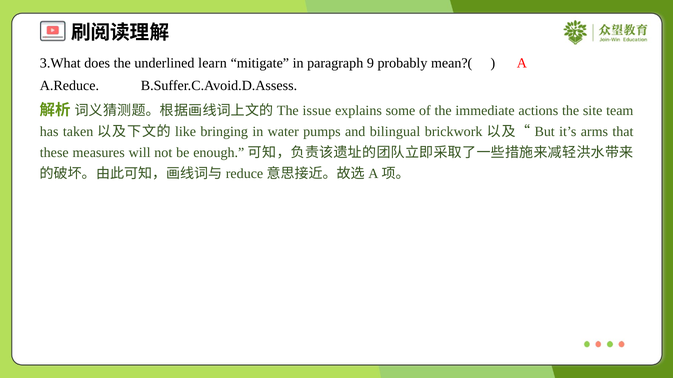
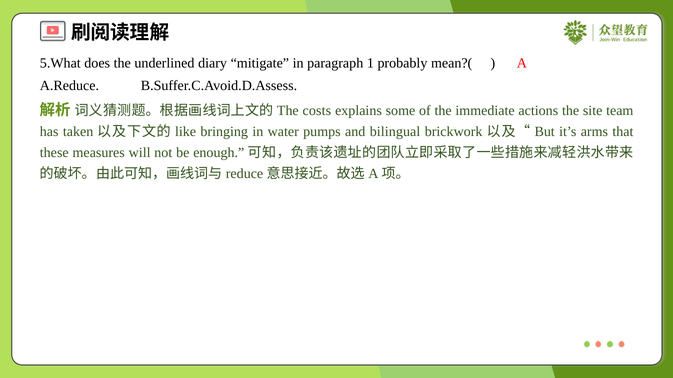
3.What: 3.What -> 5.What (60, 63)
learn: learn -> diary (213, 63)
9: 9 -> 1 (370, 63)
issue: issue -> costs (317, 111)
